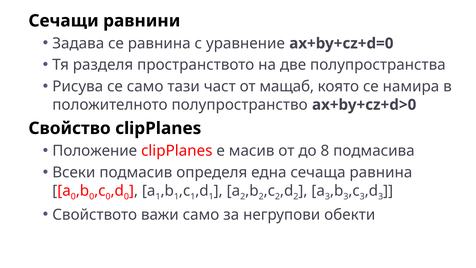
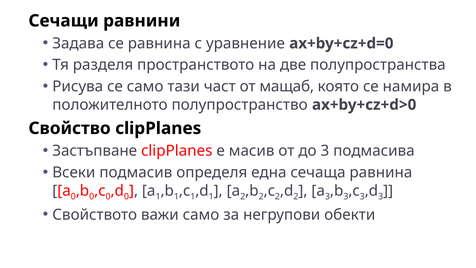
Положение: Положение -> Застъпване (95, 151)
до 8: 8 -> 3 (325, 151)
